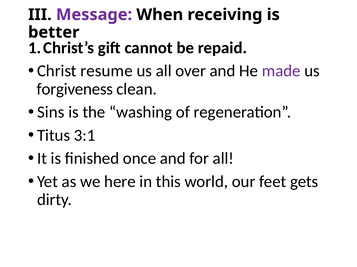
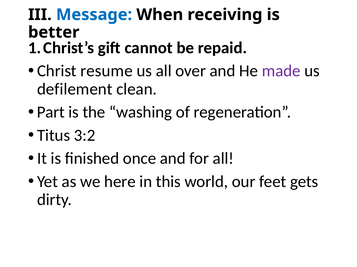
Message colour: purple -> blue (94, 15)
forgiveness: forgiveness -> defilement (75, 89)
Sins: Sins -> Part (51, 113)
3:1: 3:1 -> 3:2 (85, 136)
